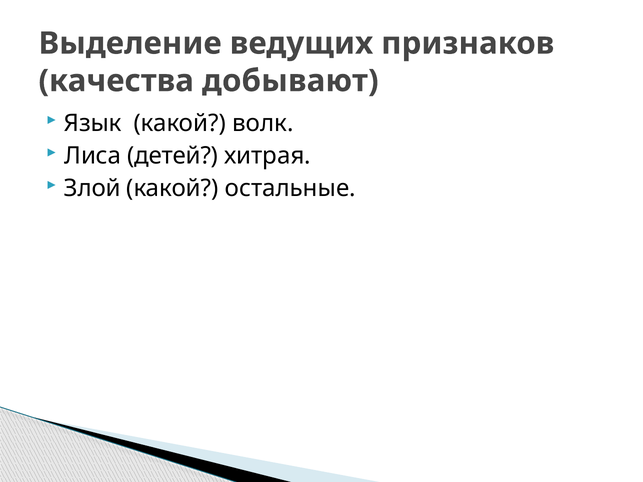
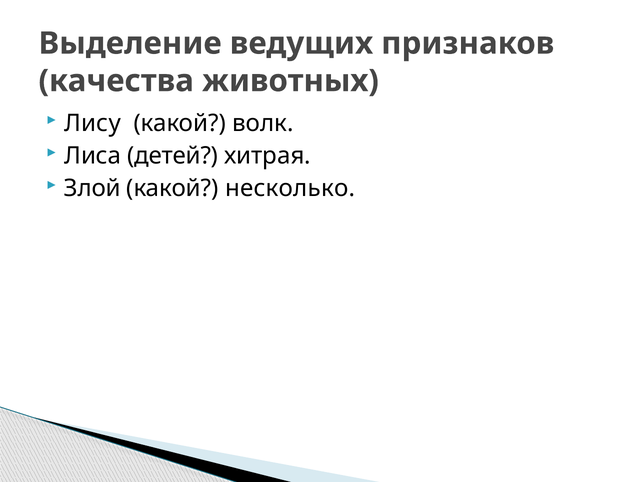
добывают: добывают -> животных (290, 81)
Язык: Язык -> Лису (93, 123)
остальные: остальные -> несколько (290, 189)
